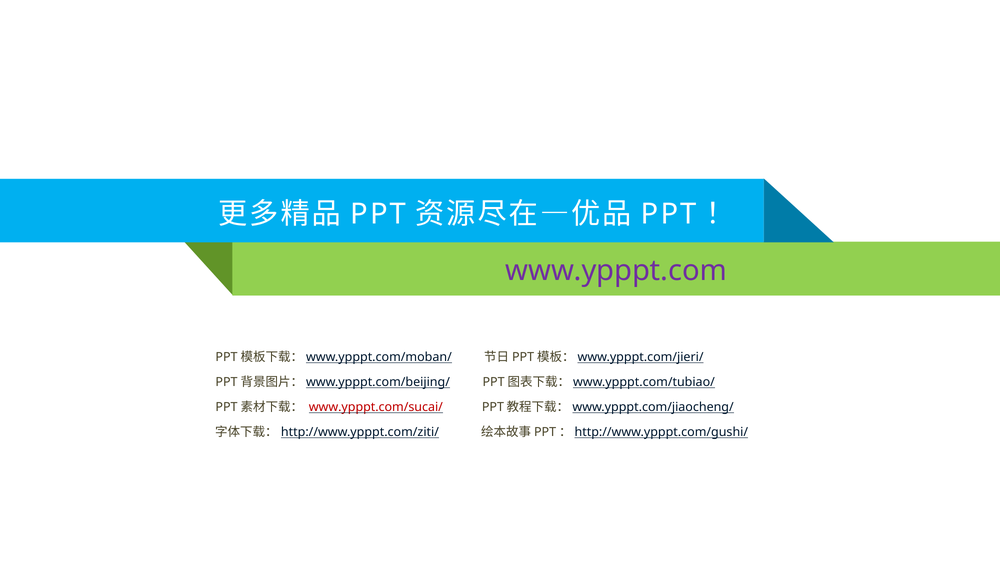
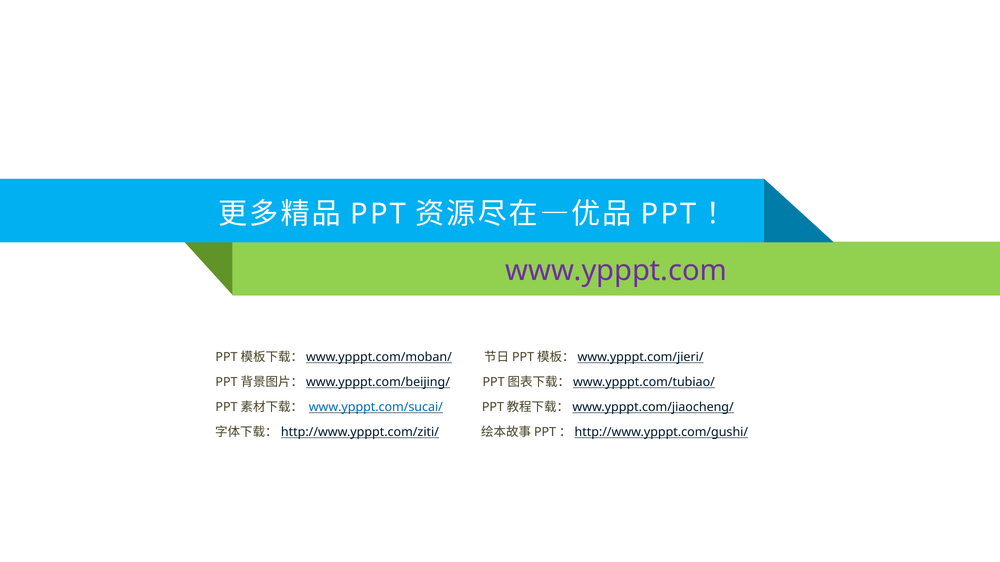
www.ypppt.com/sucai/ colour: red -> blue (376, 407)
